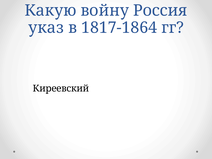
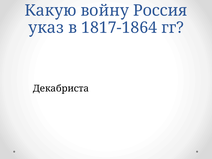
Киреевский: Киреевский -> Декабриста (61, 89)
